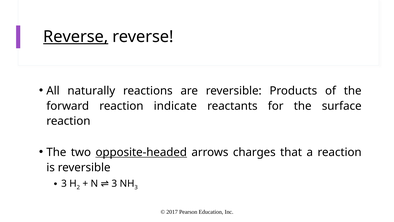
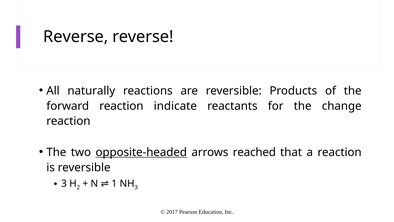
Reverse underline: present -> none (76, 37)
surface: surface -> change (342, 106)
charges: charges -> reached (254, 152)
N 3: 3 -> 1 (114, 183)
